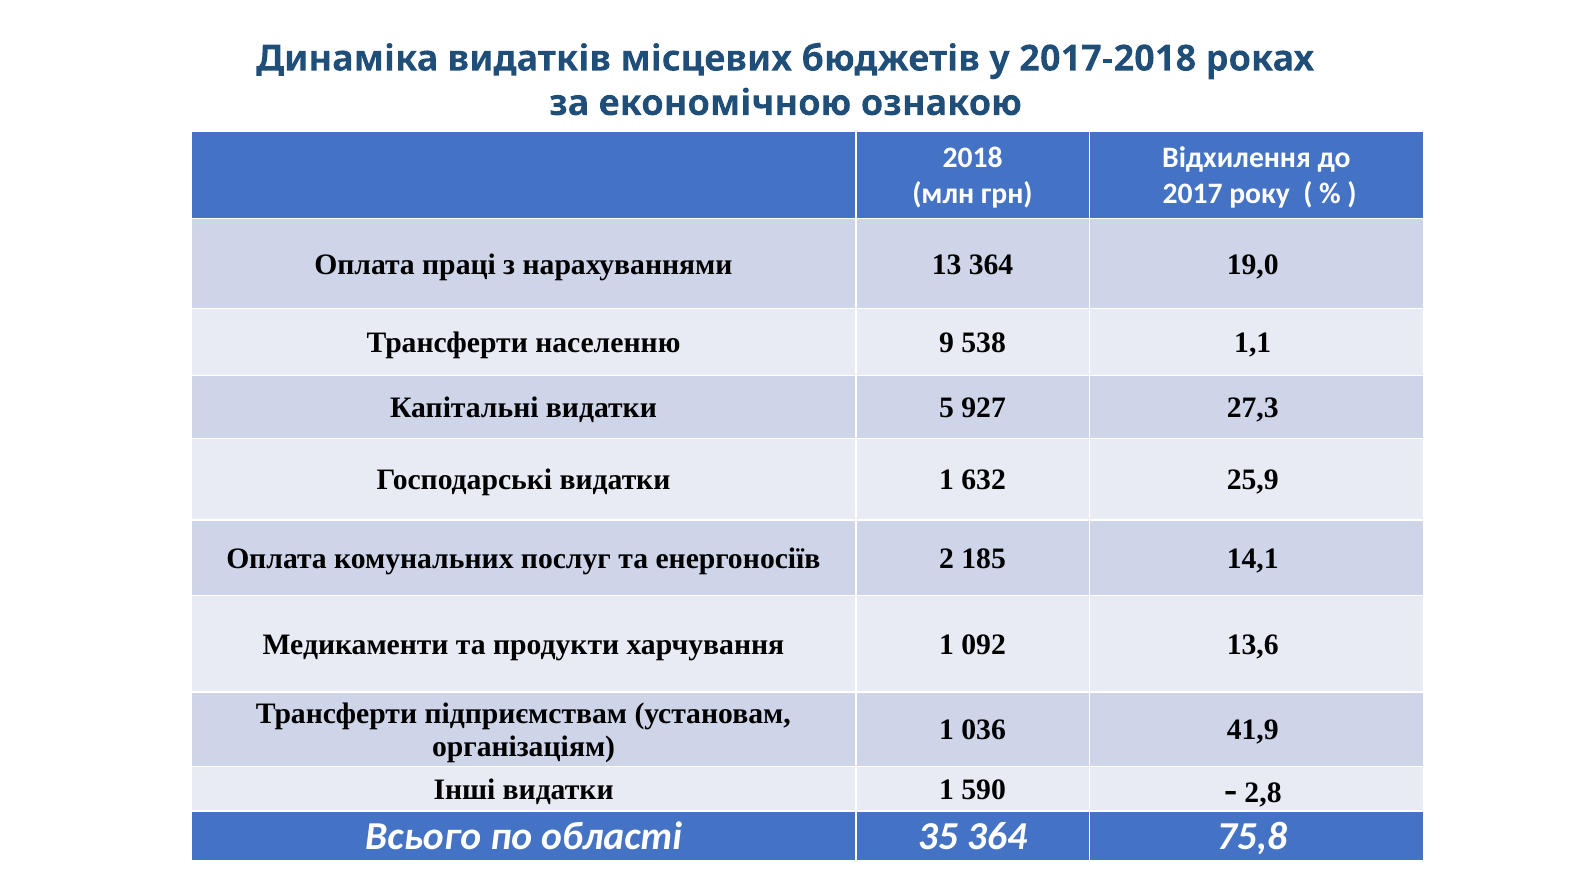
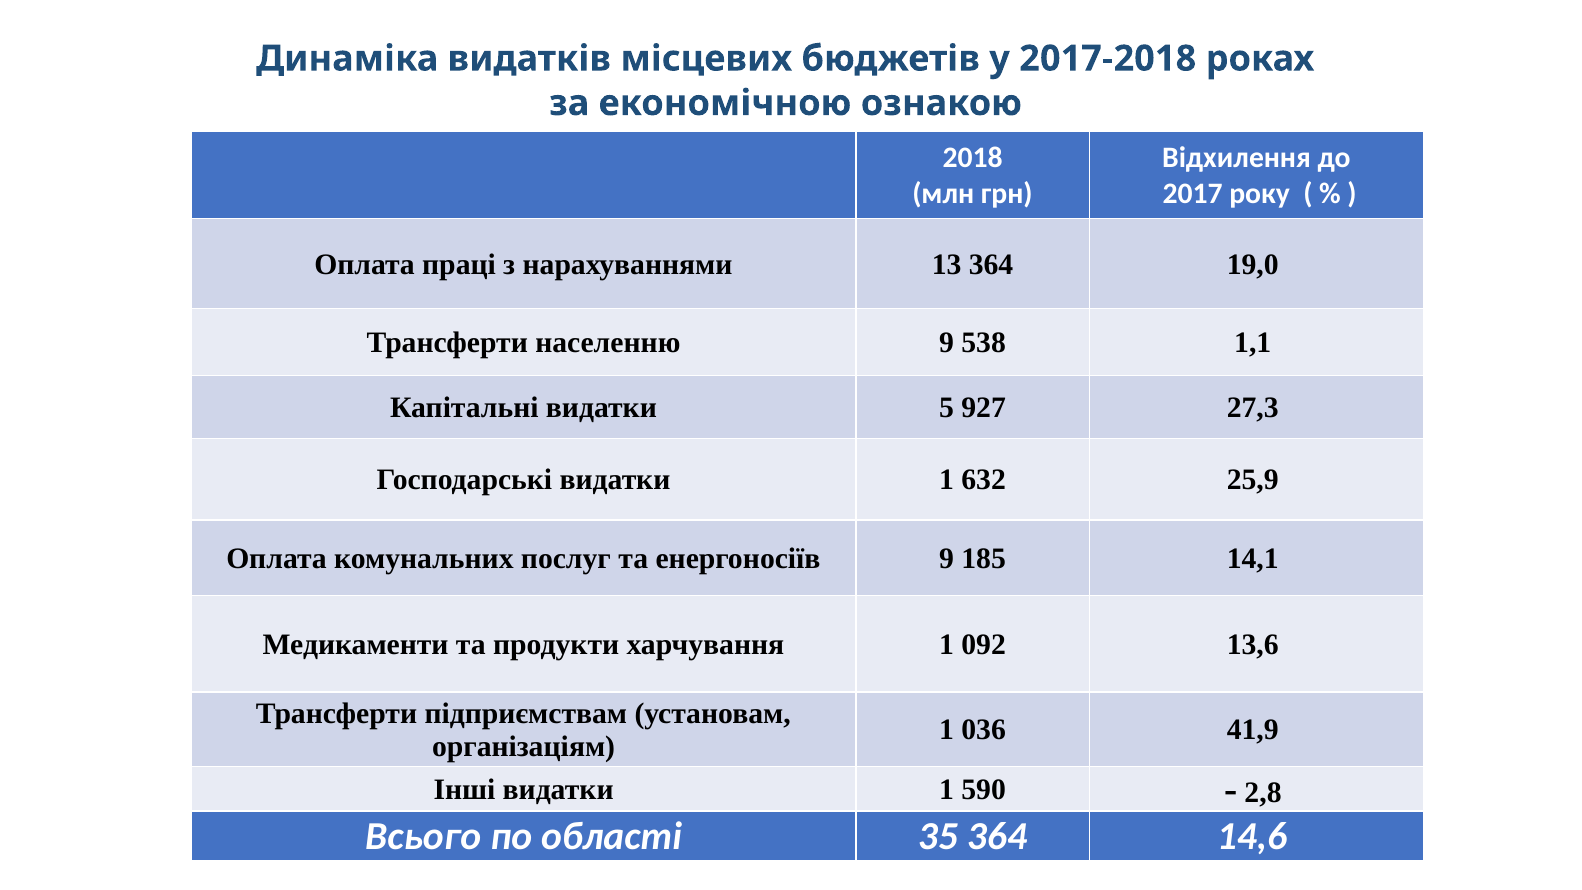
енергоносіїв 2: 2 -> 9 (947, 558)
75,8: 75,8 -> 14,6 (1252, 837)
